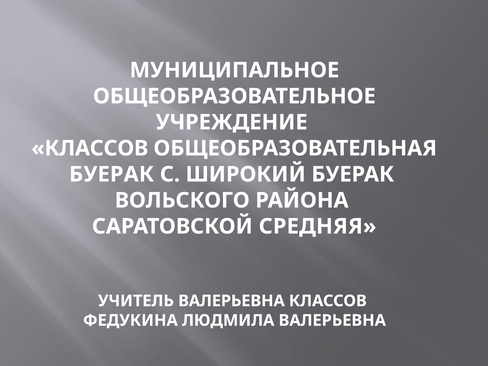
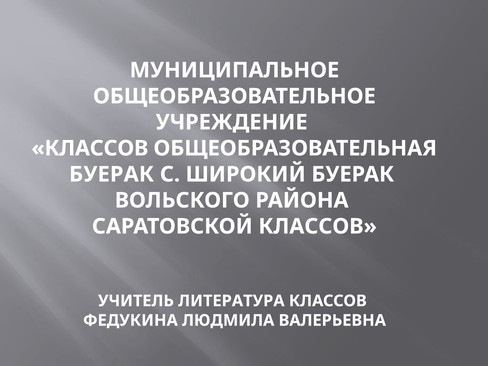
САРАТОВСКОЙ СРЕДНЯЯ: СРЕДНЯЯ -> КЛАССОВ (318, 226)
УЧИТЕЛЬ ВАЛЕРЬЕВНА: ВАЛЕРЬЕВНА -> ЛИТЕРАТУРА (231, 301)
